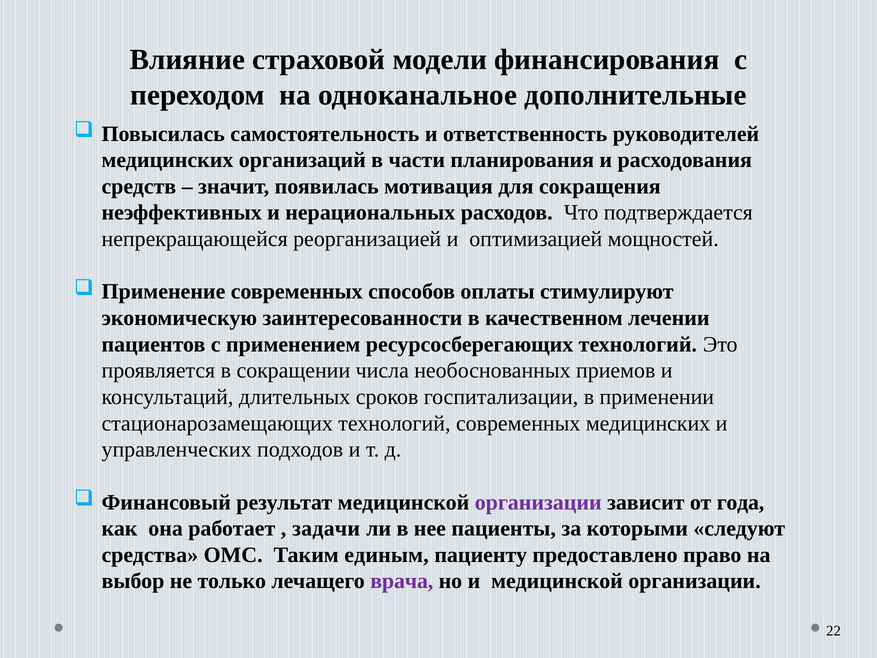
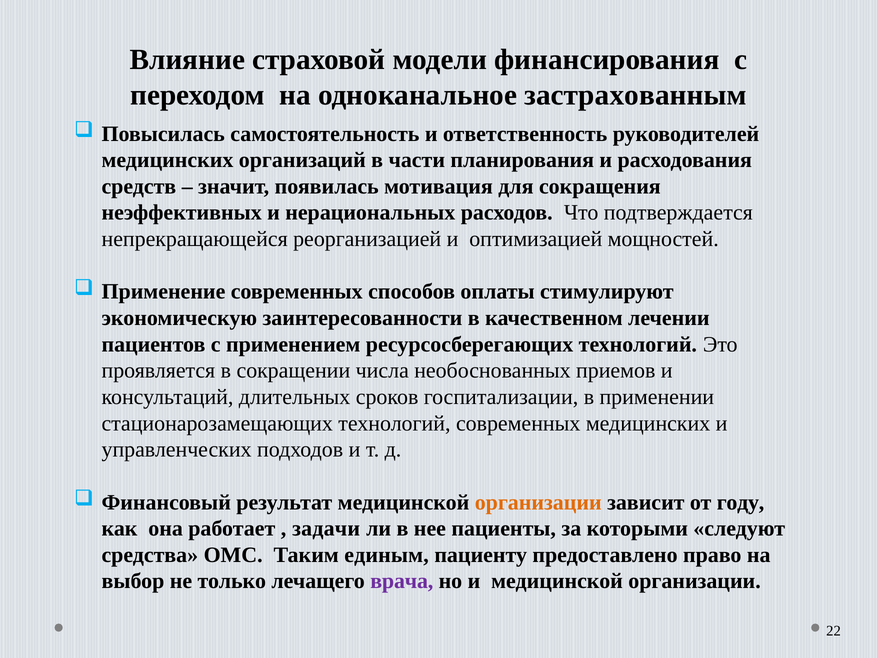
дополнительные: дополнительные -> застрахованным (635, 95)
организации colour: purple -> orange (538, 502)
года: года -> году (741, 502)
